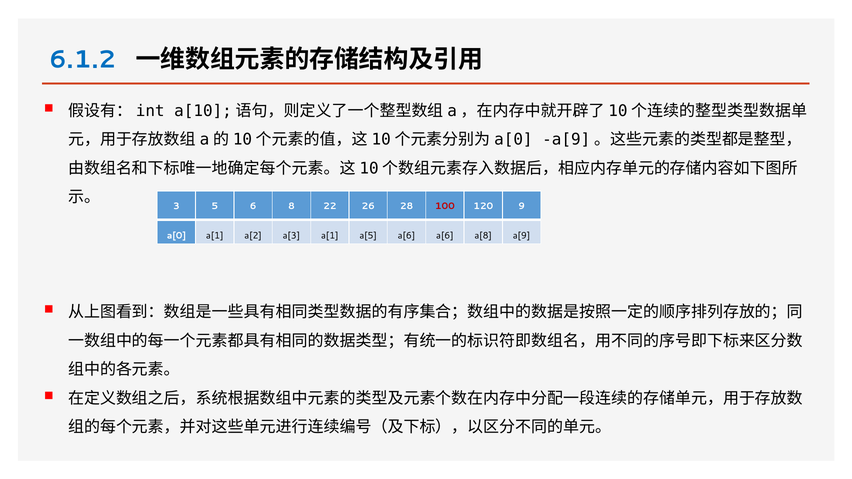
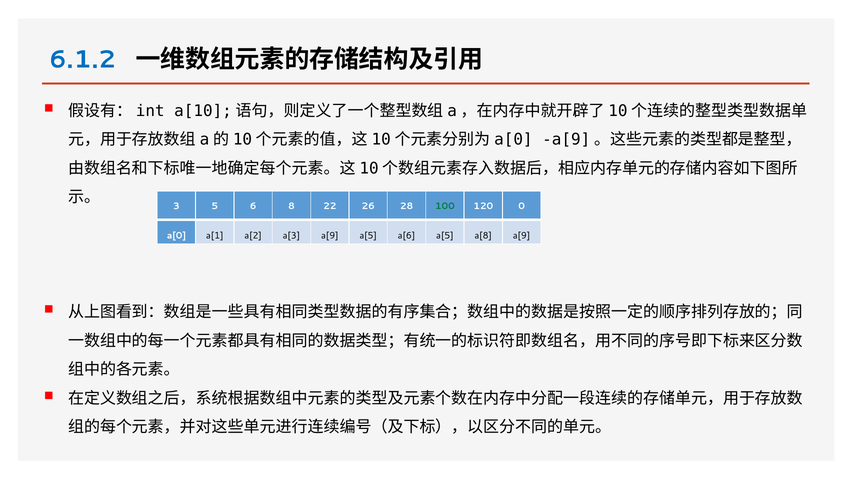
100 colour: red -> green (445, 206)
9: 9 -> 0 (522, 206)
a[3 a[1: a[1 -> a[9 (330, 236)
a[6 a[6: a[6 -> a[5 (445, 236)
